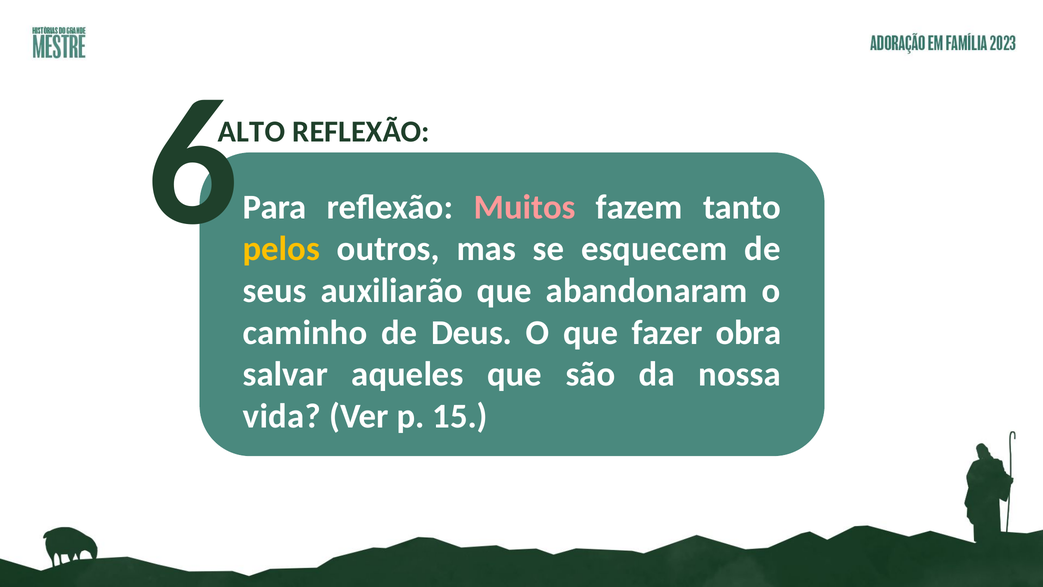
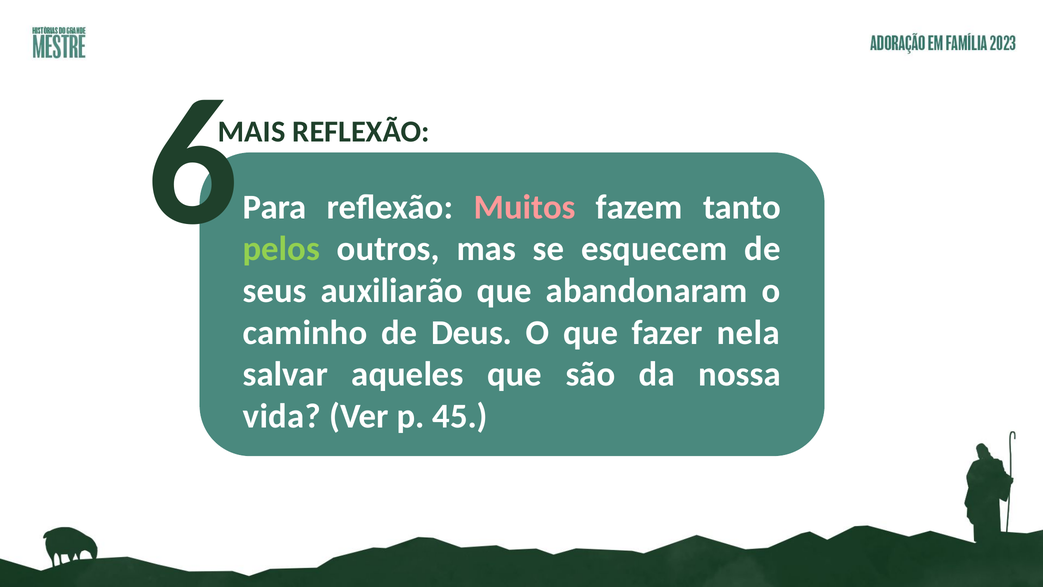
ALTO: ALTO -> MAIS (252, 132)
pelos colour: yellow -> light green (281, 249)
obra: obra -> nela (748, 332)
15: 15 -> 45 (460, 416)
